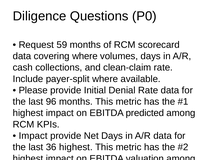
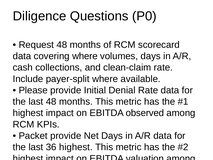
Request 59: 59 -> 48 (62, 45)
last 96: 96 -> 48 (51, 101)
predicted: predicted -> observed (145, 113)
Impact: Impact -> Packet (33, 136)
